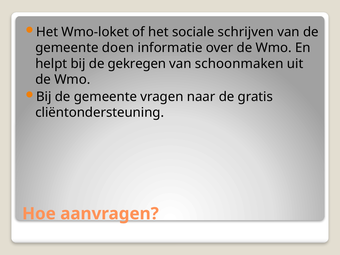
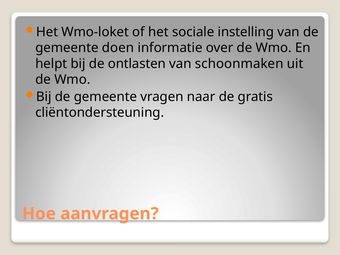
schrijven: schrijven -> instelling (246, 32)
gekregen: gekregen -> ontlasten (137, 64)
